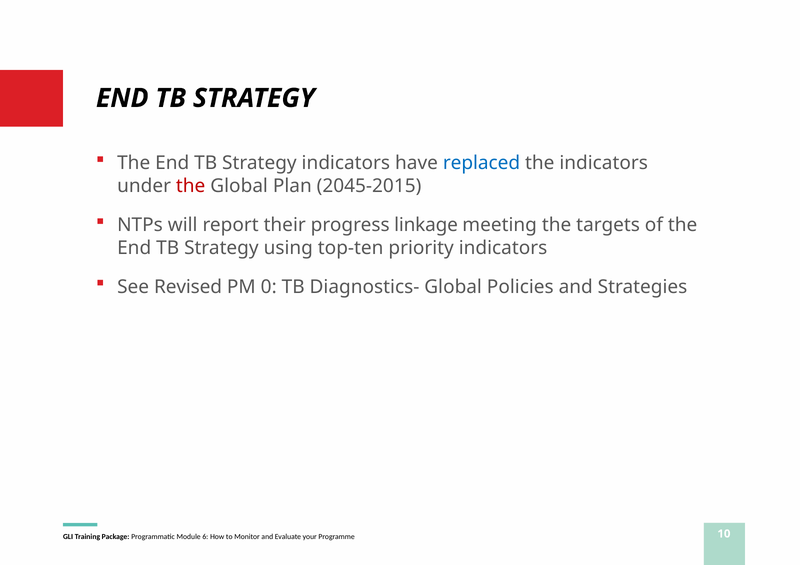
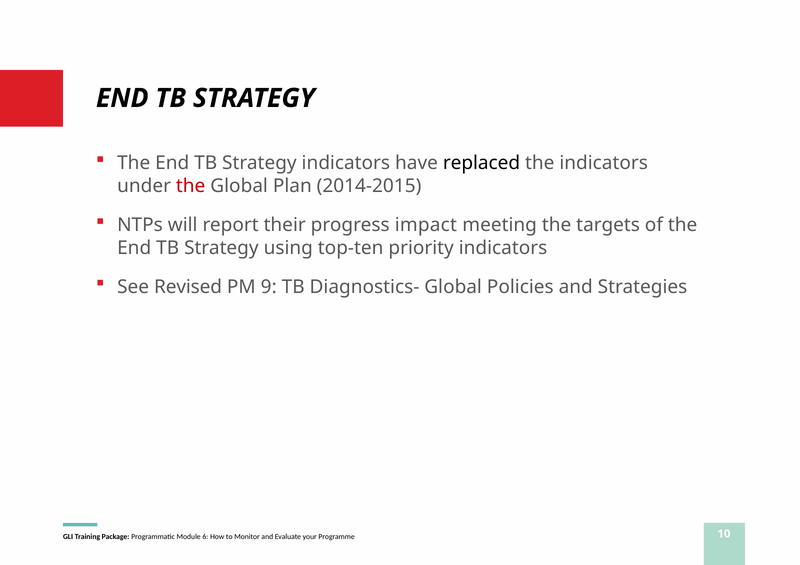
replaced colour: blue -> black (481, 163)
2045-2015: 2045-2015 -> 2014-2015 (369, 186)
linkage: linkage -> impact (426, 225)
0: 0 -> 9 (269, 287)
